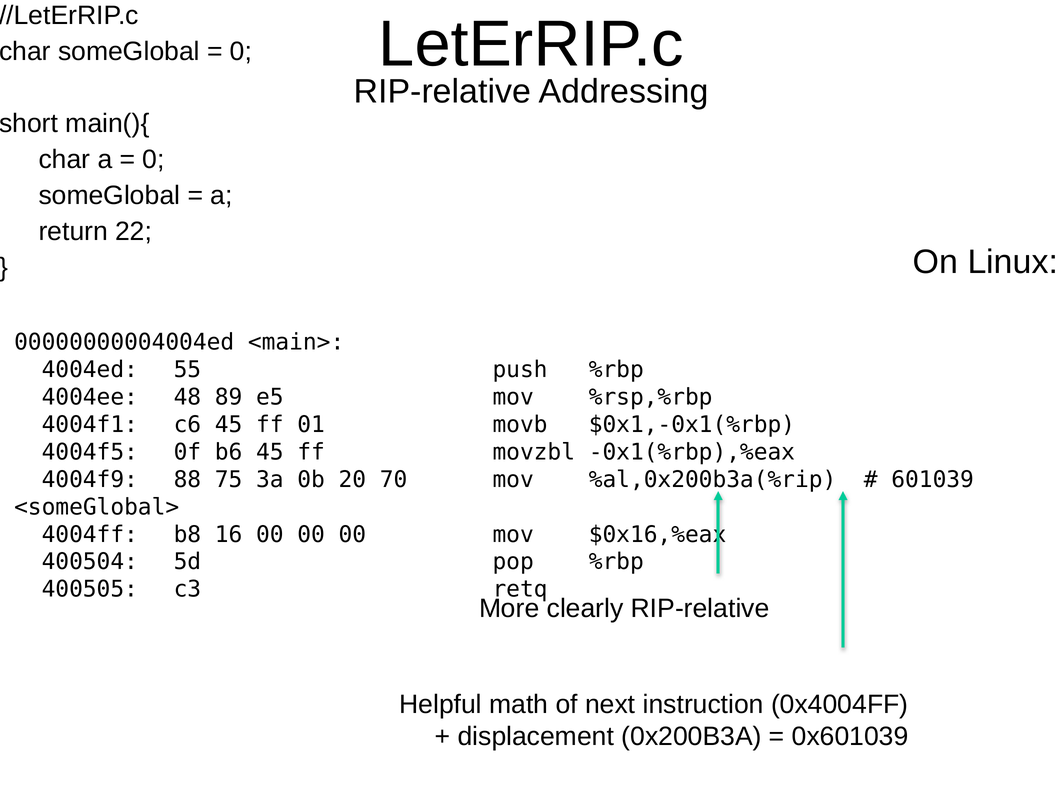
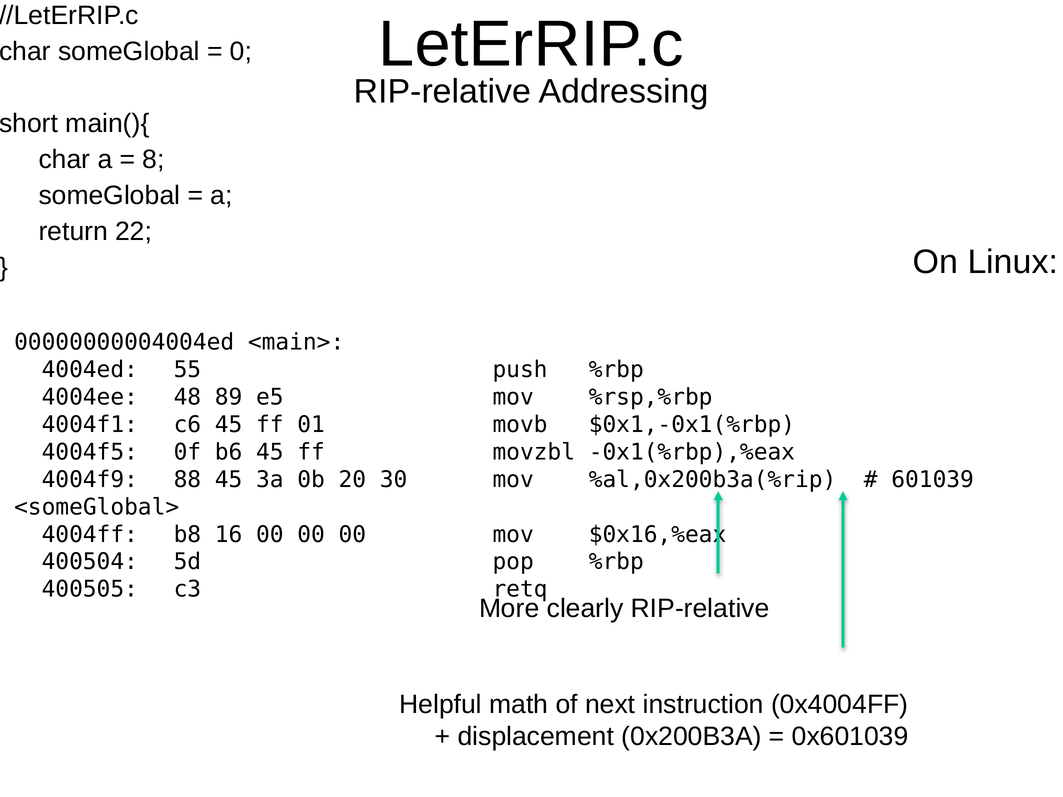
0: 0 -> 8 (154, 160)
88 75: 75 -> 45 (229, 480)
70: 70 -> 30 (394, 480)
